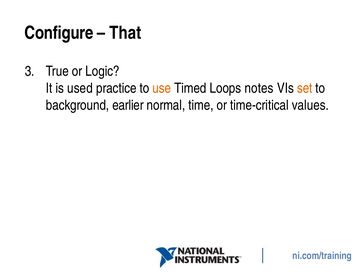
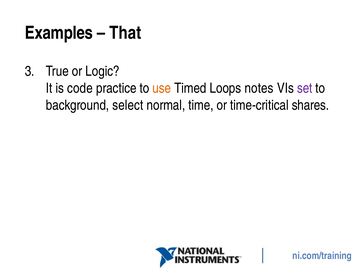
Configure: Configure -> Examples (59, 33)
used: used -> code (80, 88)
set colour: orange -> purple (305, 88)
earlier: earlier -> select (128, 105)
values: values -> shares (310, 105)
